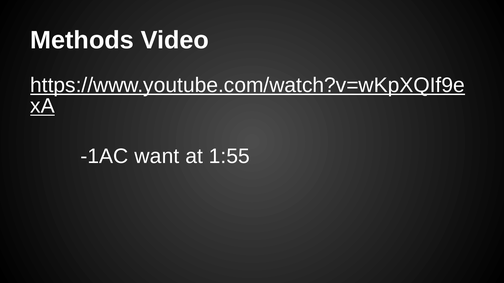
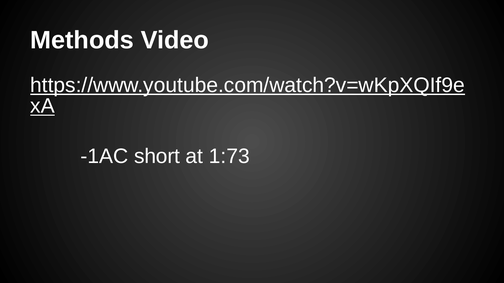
want: want -> short (157, 157)
1:55: 1:55 -> 1:73 (229, 157)
